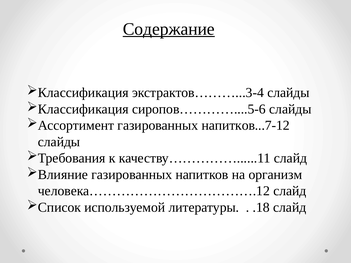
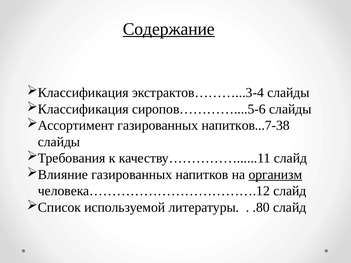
напитков...7-12: напитков...7-12 -> напитков...7-38 (246, 126)
организм underline: none -> present (275, 175)
.18: .18 -> .80 (261, 207)
